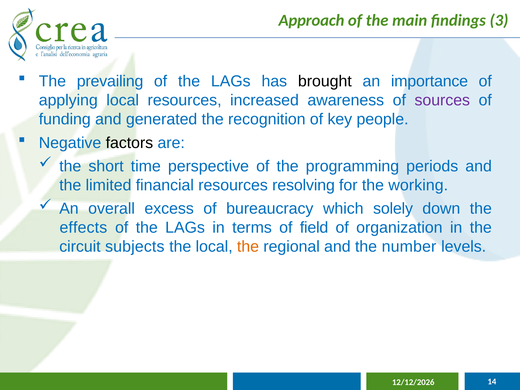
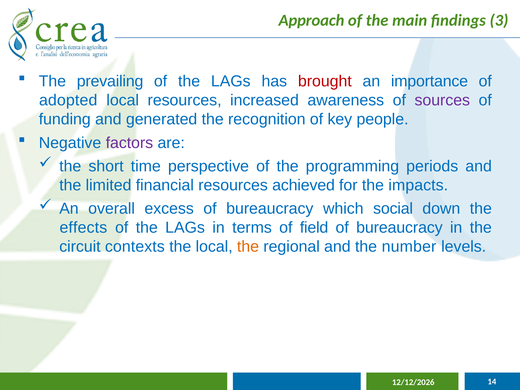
brought colour: black -> red (325, 81)
applying: applying -> adopted (68, 100)
factors colour: black -> purple (129, 143)
resolving: resolving -> achieved (304, 185)
working: working -> impacts (418, 185)
solely: solely -> social (393, 209)
organization: organization -> bureaucracy (399, 228)
subjects: subjects -> contexts (135, 247)
